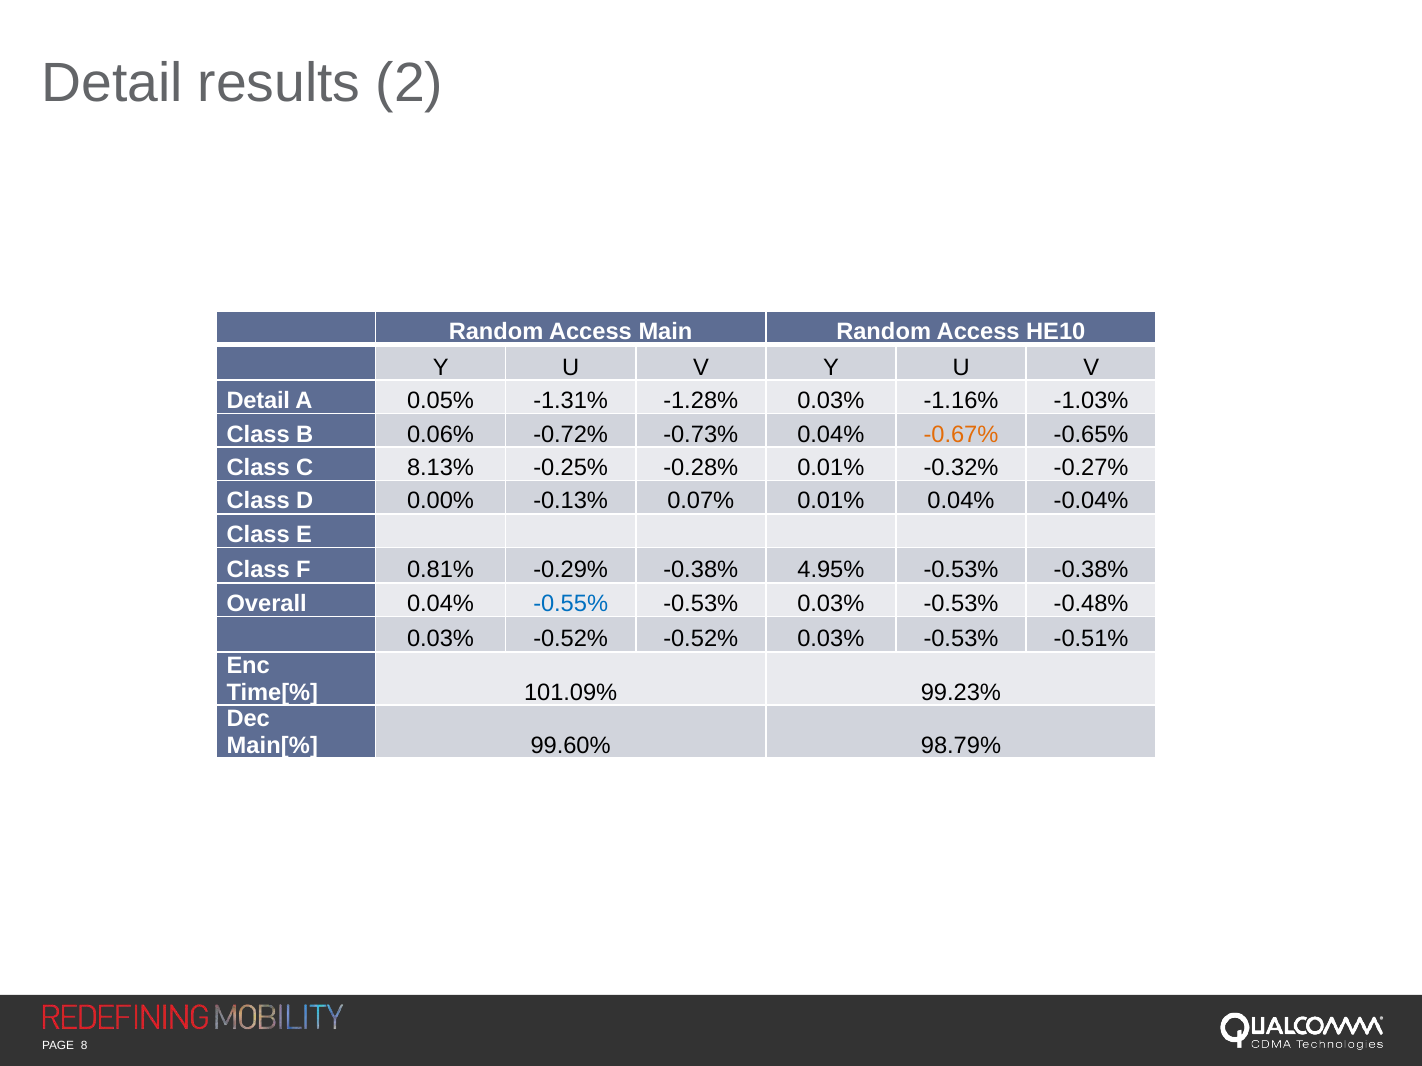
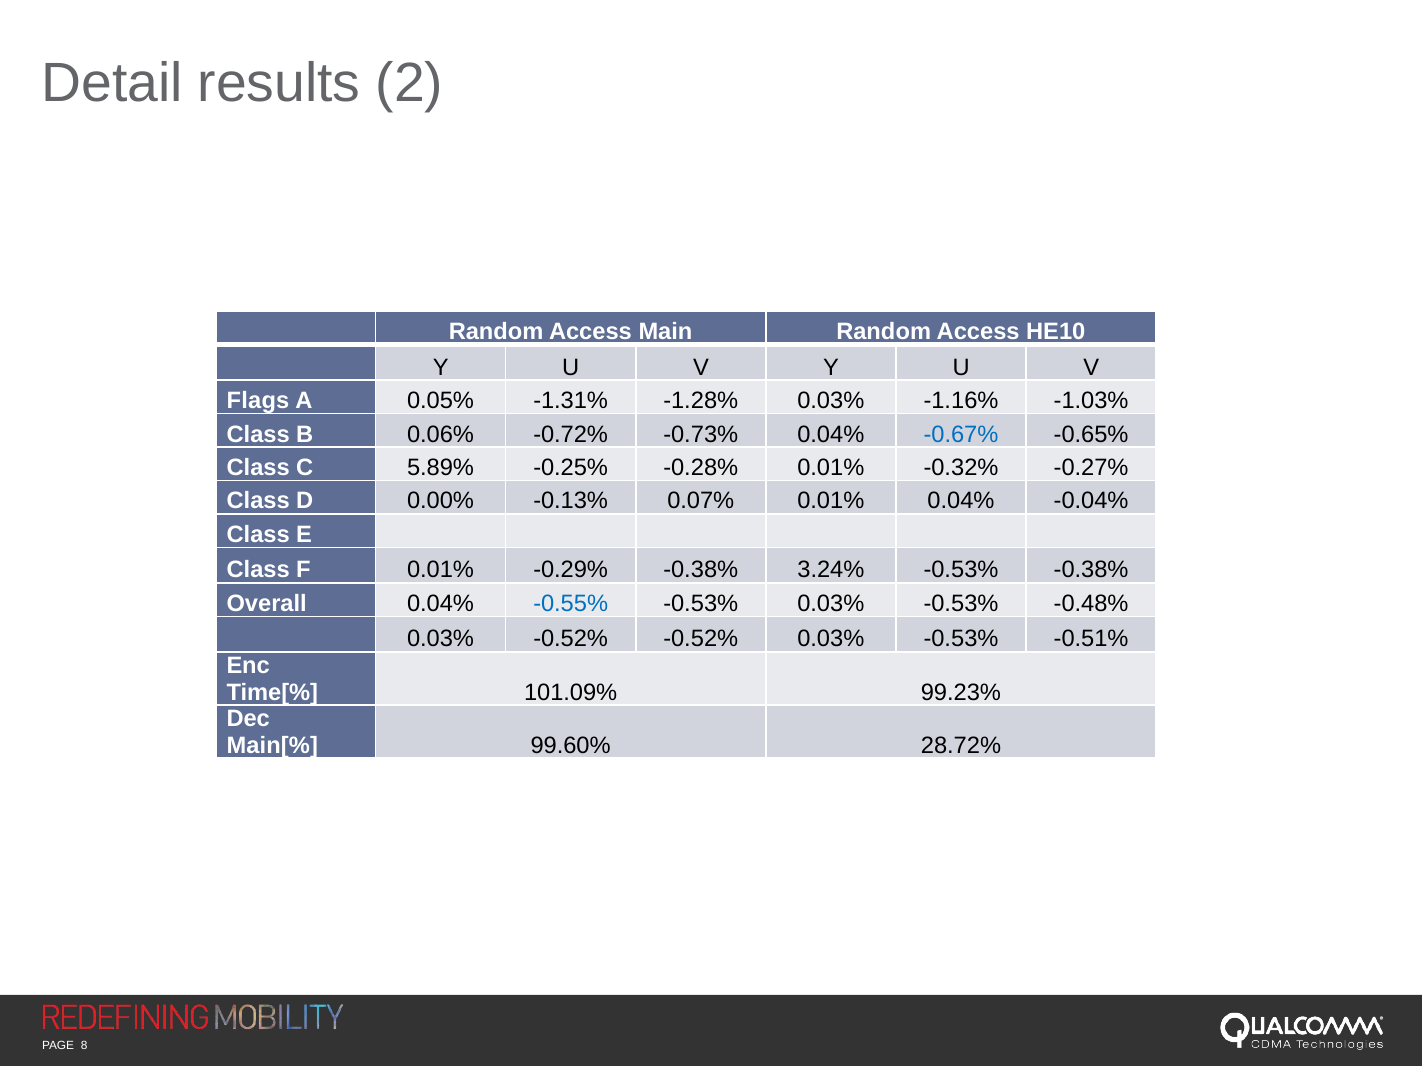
Detail: Detail -> Flags (258, 401)
-0.67% colour: orange -> blue (961, 434)
8.13%: 8.13% -> 5.89% (441, 468)
F 0.81%: 0.81% -> 0.01% (441, 570)
4.95%: 4.95% -> 3.24% (831, 570)
98.79%: 98.79% -> 28.72% (961, 746)
